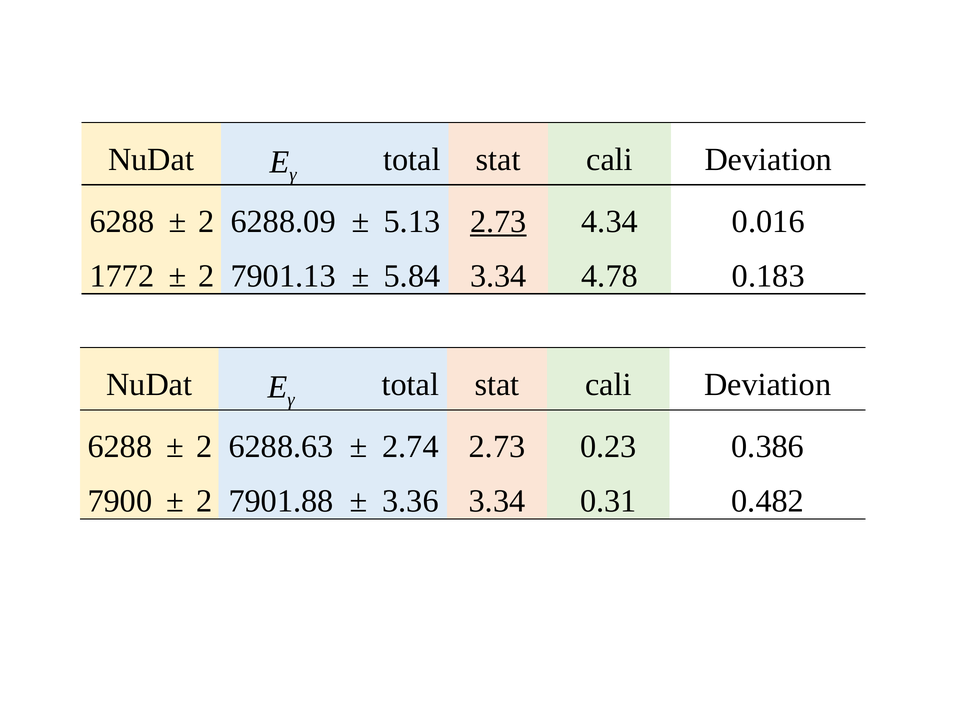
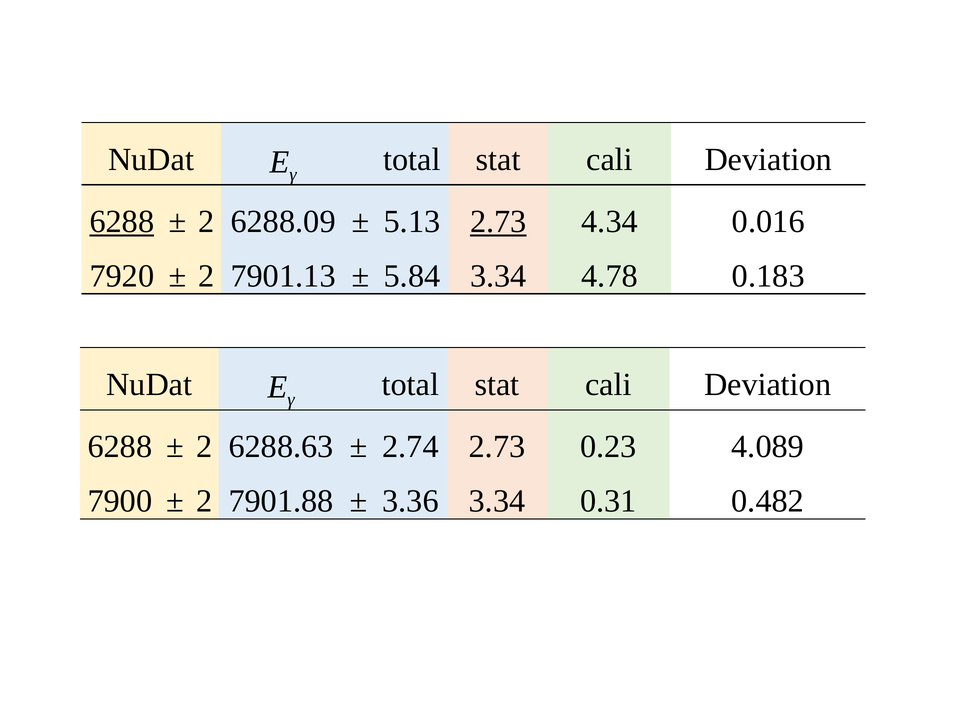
6288 underline: none -> present (122, 222)
1772: 1772 -> 7920 (122, 276)
0.386: 0.386 -> 4.089 (768, 447)
